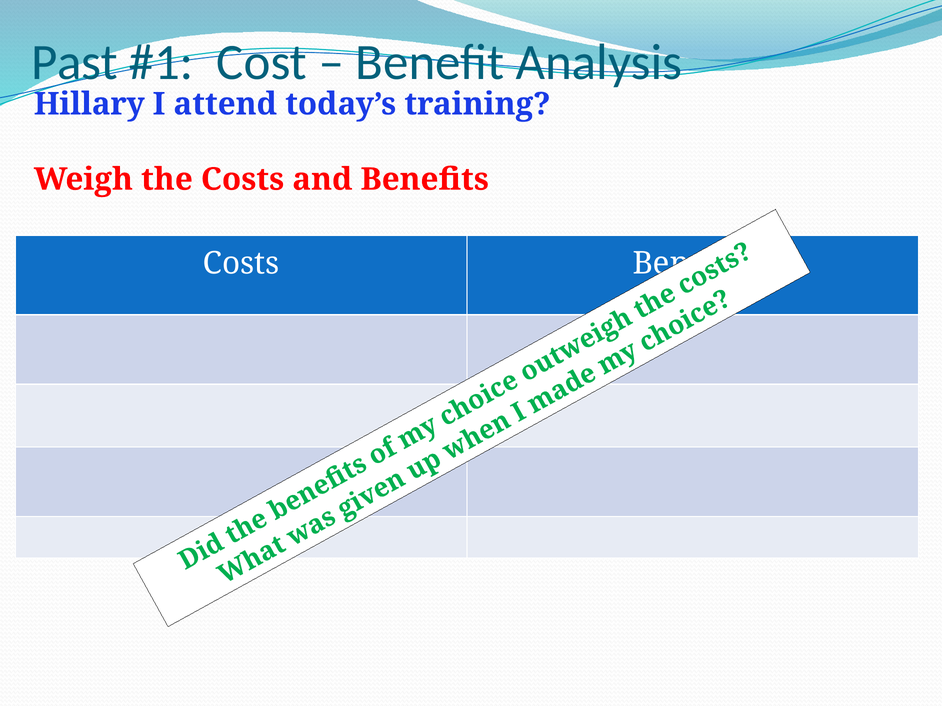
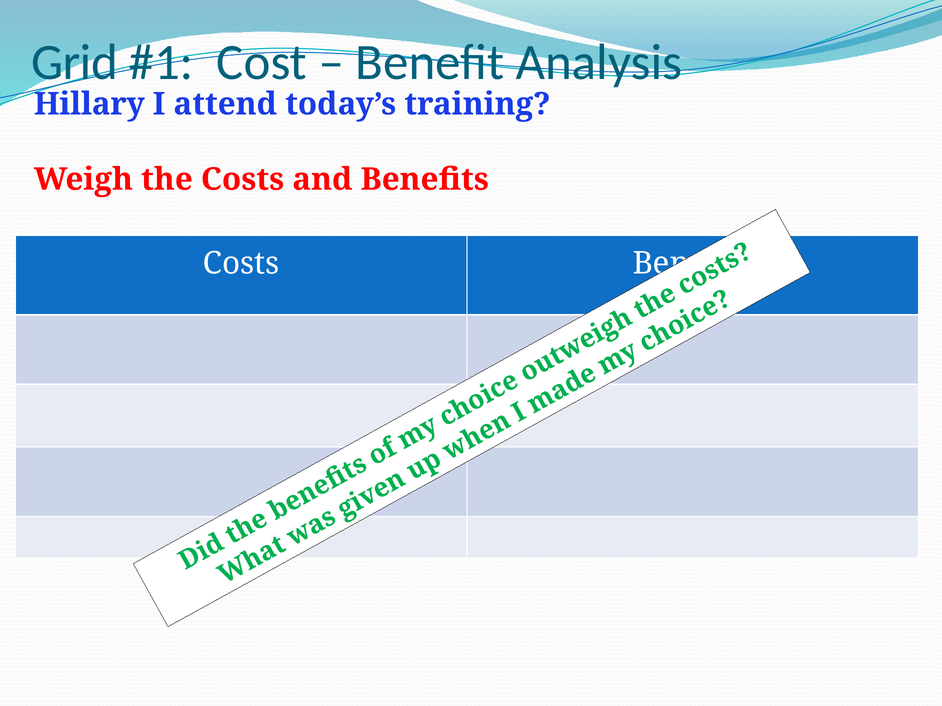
Past: Past -> Grid (75, 62)
